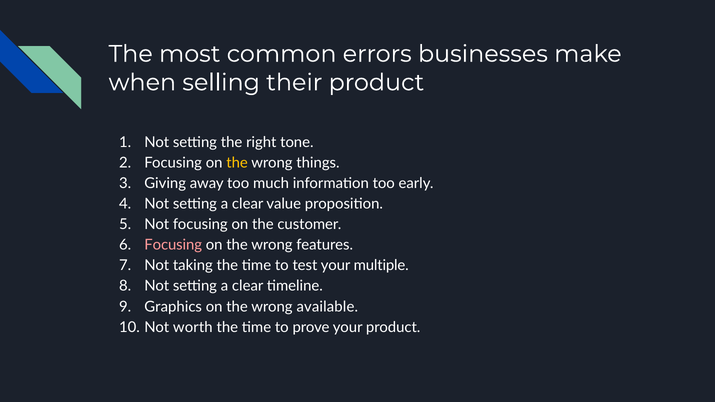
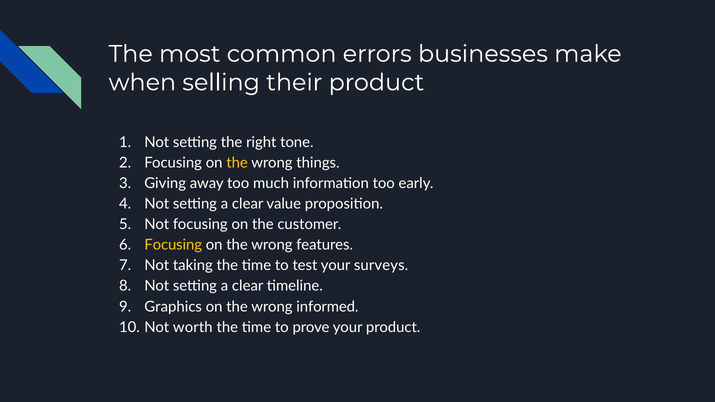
Focusing colour: pink -> yellow (173, 245)
multiple: multiple -> surveys (381, 266)
available: available -> informed (327, 307)
